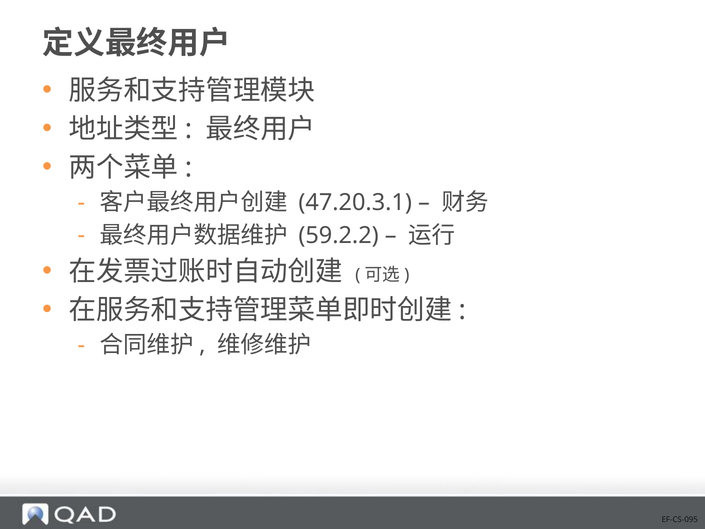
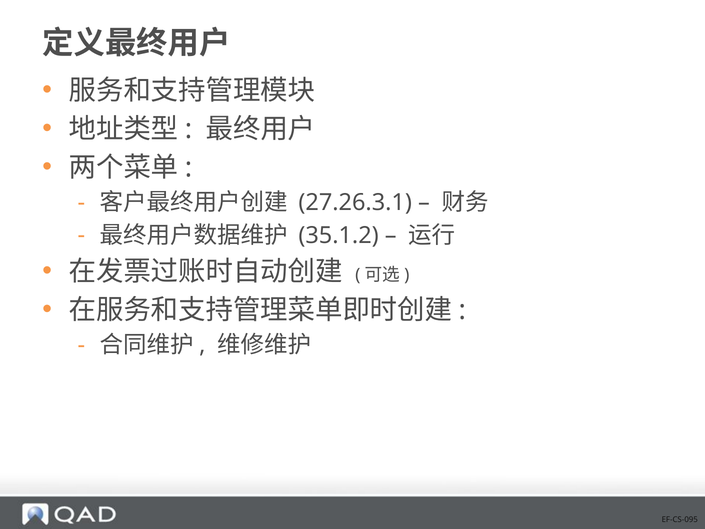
47.20.3.1: 47.20.3.1 -> 27.26.3.1 (355, 202)
59.2.2: 59.2.2 -> 35.1.2 (339, 235)
